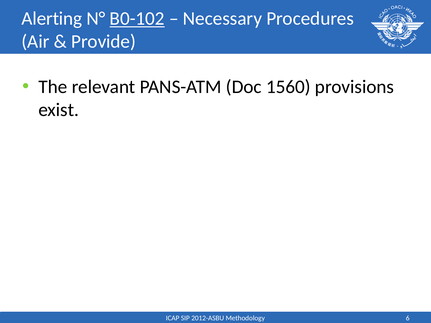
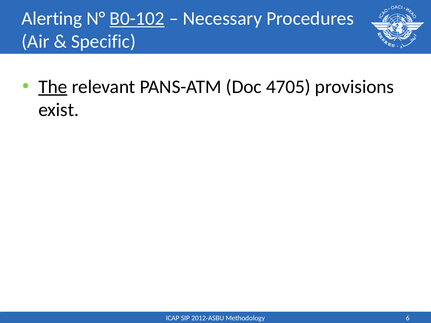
Provide: Provide -> Specific (104, 42)
The underline: none -> present (53, 87)
1560: 1560 -> 4705 (288, 87)
